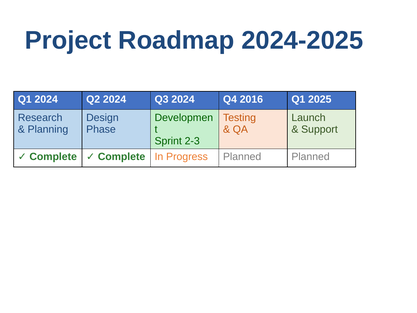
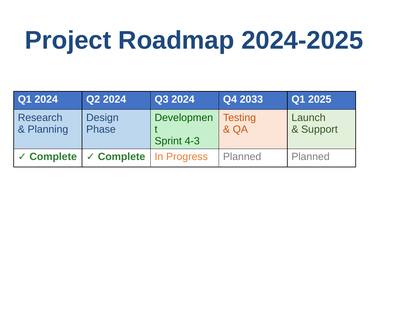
2016: 2016 -> 2033 (251, 99)
2-3: 2-3 -> 4-3 (192, 141)
